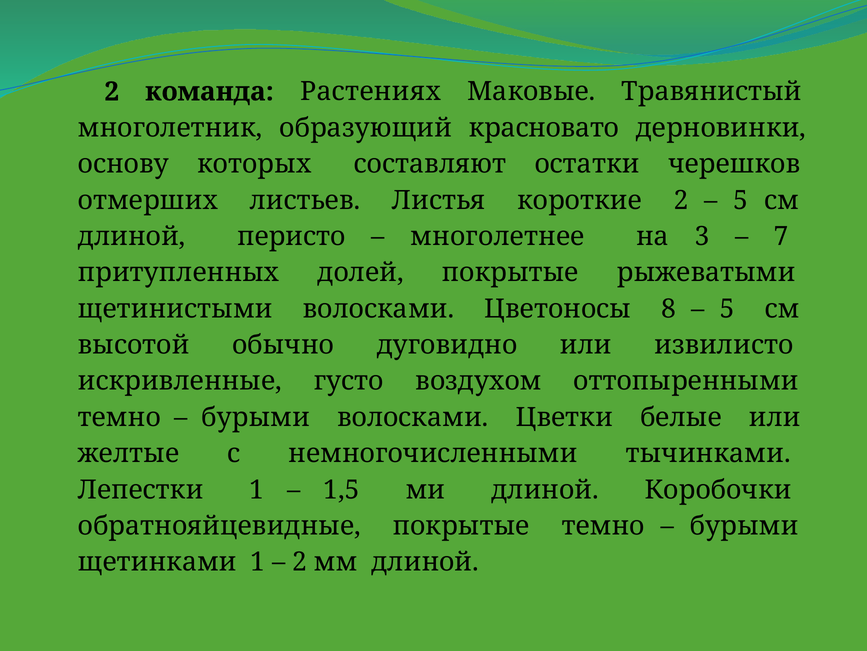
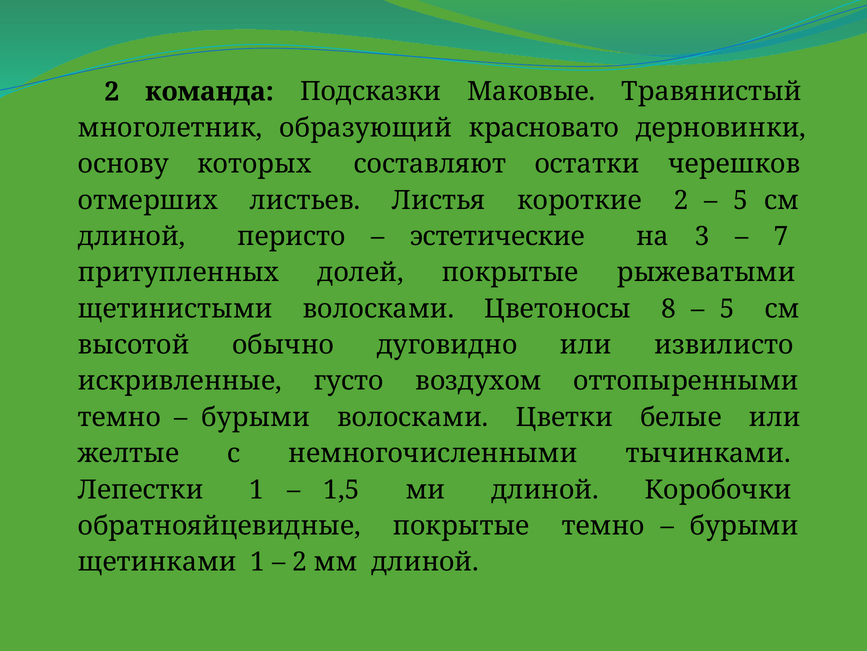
Растениях: Растениях -> Подсказки (371, 92)
многолетнее: многолетнее -> эстетические (498, 236)
